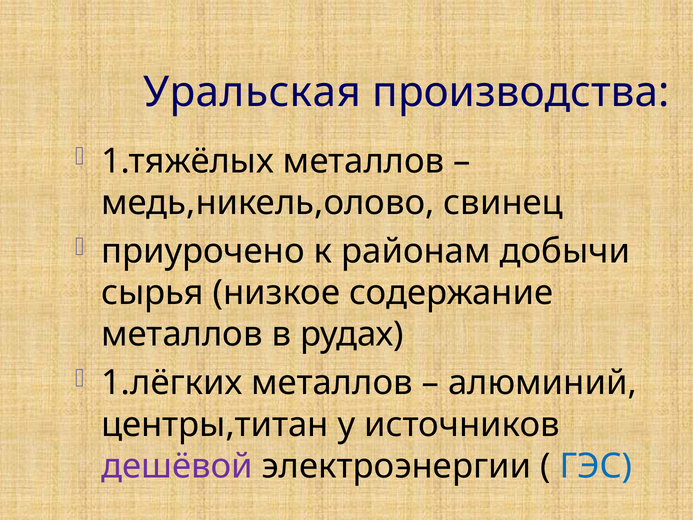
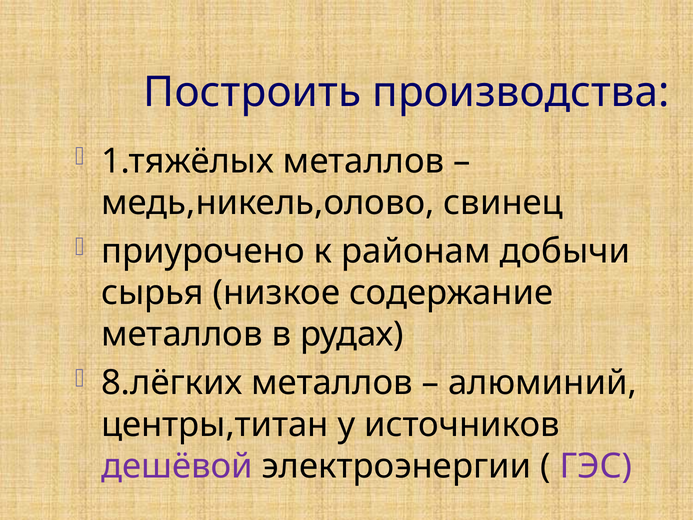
Уральская: Уральская -> Построить (252, 92)
1.лёгких: 1.лёгких -> 8.лёгких (172, 383)
ГЭС colour: blue -> purple (596, 466)
